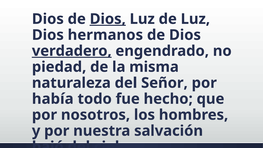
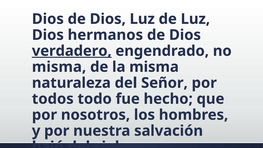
Dios underline: present -> none (108, 19)
piedad: piedad -> misma (59, 67)
había: había -> todos (53, 99)
